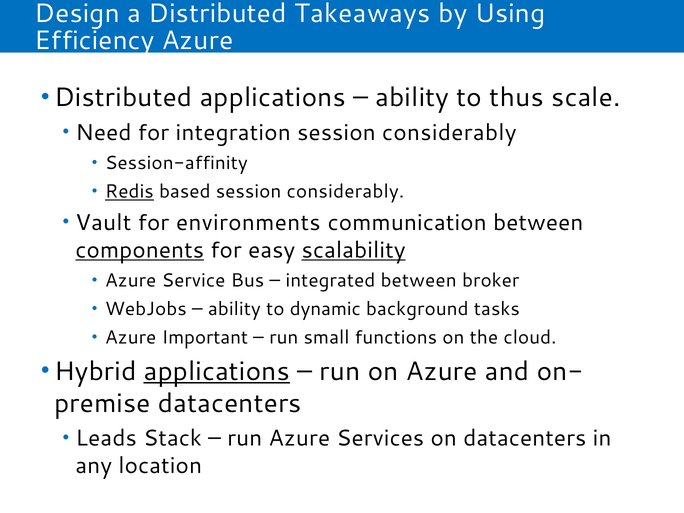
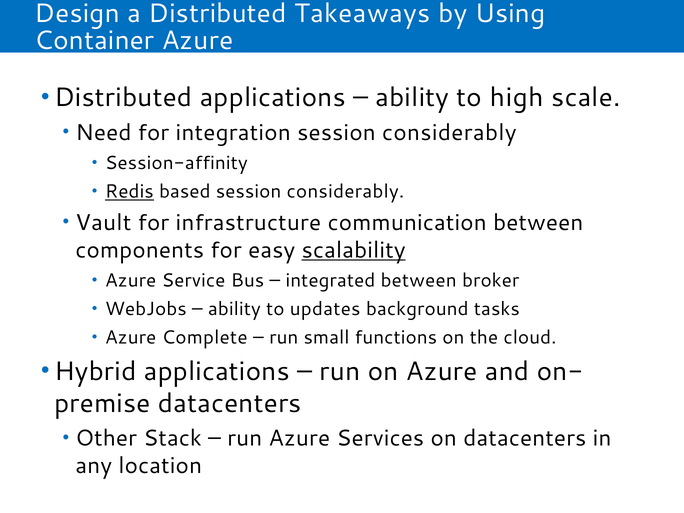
Efficiency: Efficiency -> Container (94, 41)
thus: thus -> high (517, 98)
environments: environments -> infrastructure (248, 223)
components underline: present -> none (140, 250)
dynamic: dynamic -> updates (325, 309)
Important: Important -> Complete (205, 338)
applications underline: present -> none (217, 371)
Leads: Leads -> Other (106, 438)
